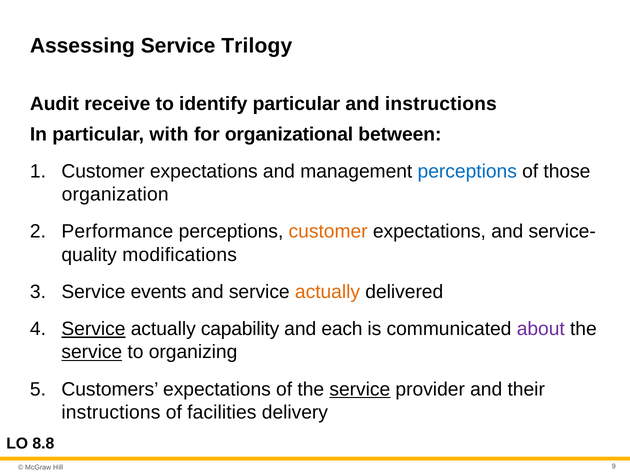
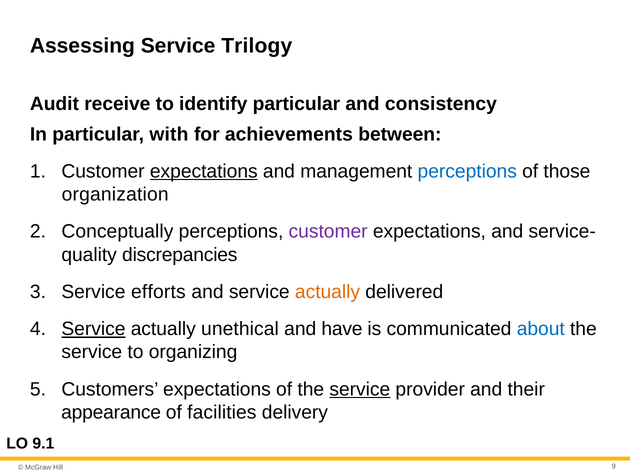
and instructions: instructions -> consistency (441, 104)
organizational: organizational -> achievements (289, 134)
expectations underline: none -> present (204, 171)
Performance: Performance -> Conceptually (117, 231)
customer colour: orange -> purple (328, 231)
modifications: modifications -> discrepancies (180, 254)
events: events -> efforts (158, 292)
capability: capability -> unethical (240, 329)
each: each -> have (342, 329)
about colour: purple -> blue (541, 329)
service underline: present -> none (92, 352)
instructions: instructions -> appearance (111, 412)
8.8: 8.8 -> 9.1 (43, 443)
